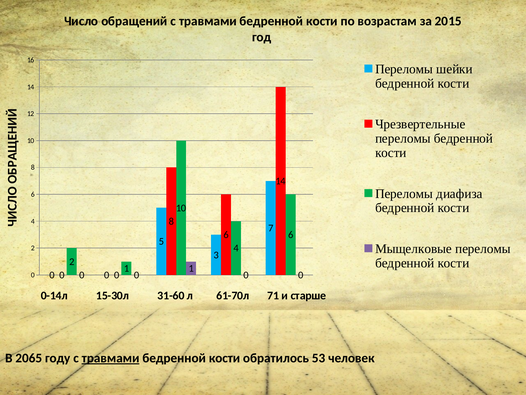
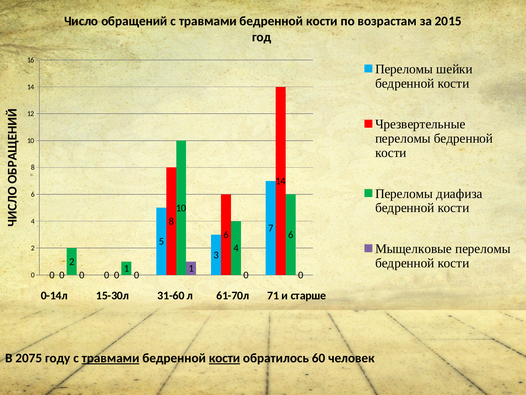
2065: 2065 -> 2075 (29, 358)
кости underline: none -> present (224, 358)
53: 53 -> 60 (319, 358)
